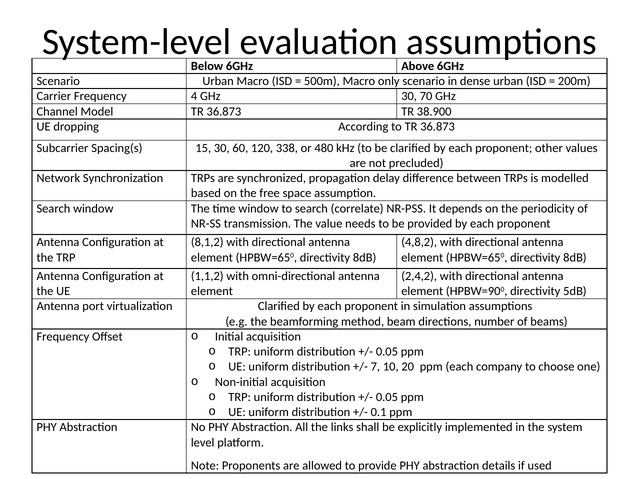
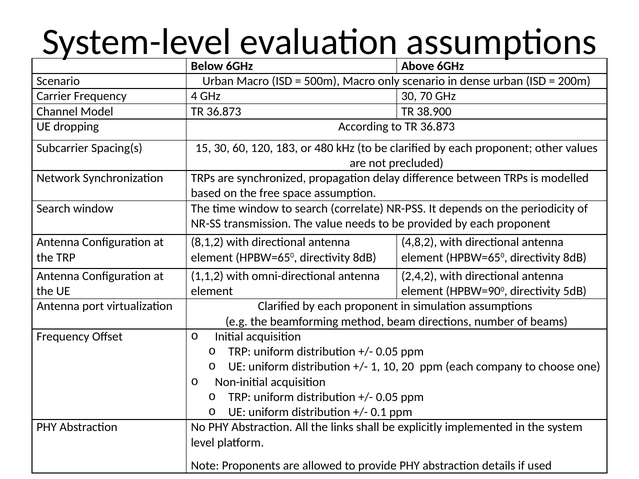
338: 338 -> 183 (287, 148)
7: 7 -> 1 (375, 367)
